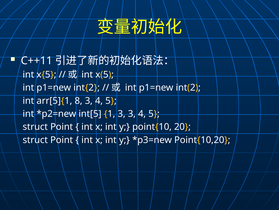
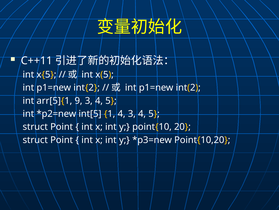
8: 8 -> 9 (79, 100)
1 3: 3 -> 4 (122, 113)
